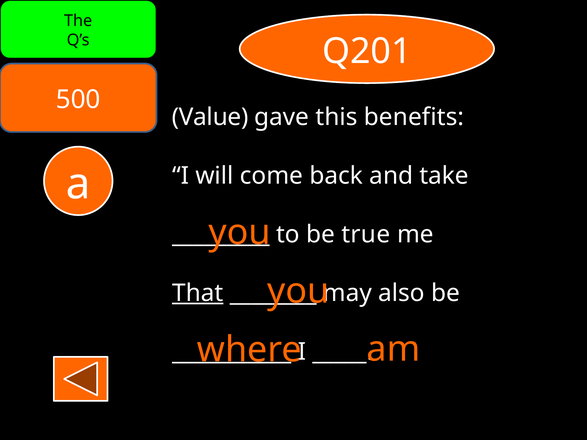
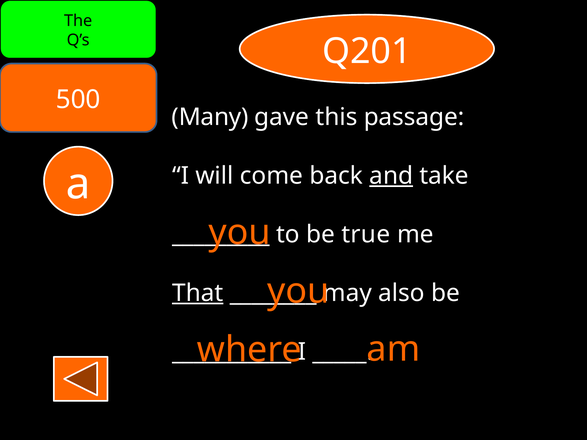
Value: Value -> Many (210, 117)
benefits: benefits -> passage (414, 117)
and underline: none -> present (391, 176)
